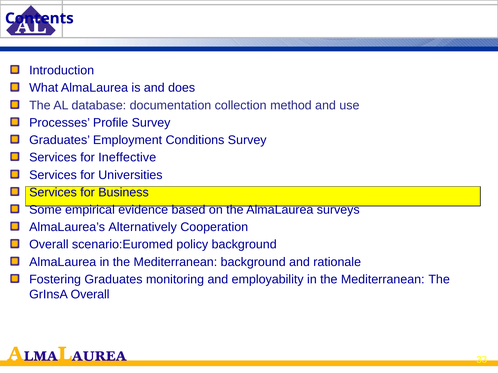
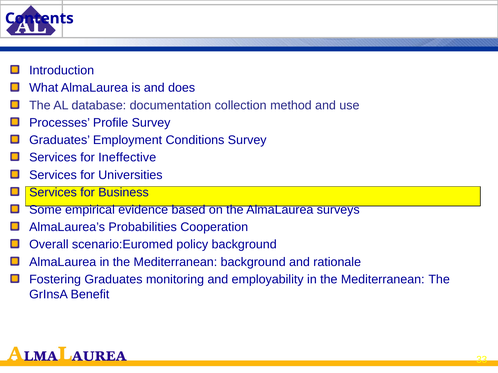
Alternatively: Alternatively -> Probabilities (143, 227)
GrInsA Overall: Overall -> Benefit (90, 295)
